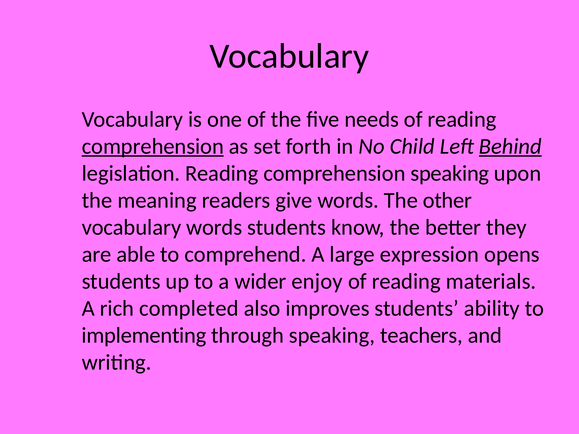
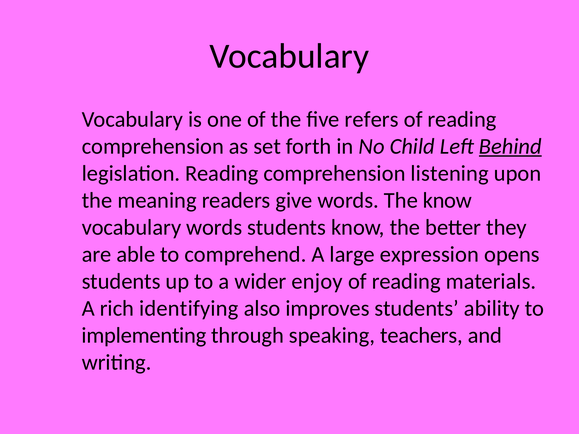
needs: needs -> refers (372, 119)
comprehension underline: present -> none (153, 146)
comprehension speaking: speaking -> listening (450, 173)
The other: other -> know (447, 200)
completed: completed -> identifying (189, 309)
